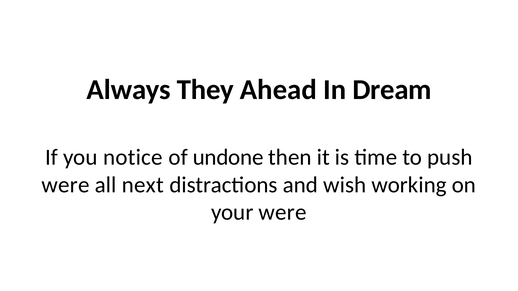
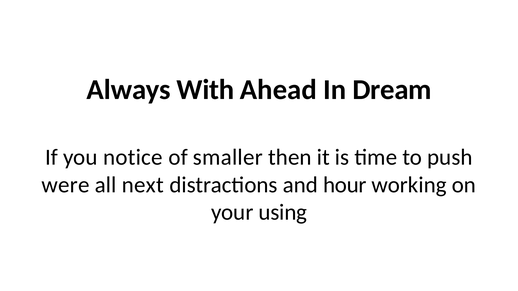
They: They -> With (205, 90)
undone: undone -> smaller (228, 157)
wish: wish -> hour (345, 185)
your were: were -> using (283, 213)
